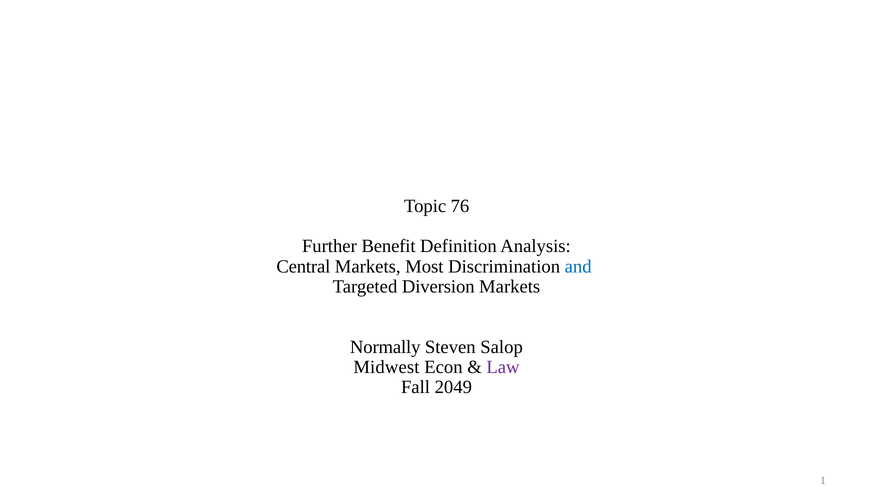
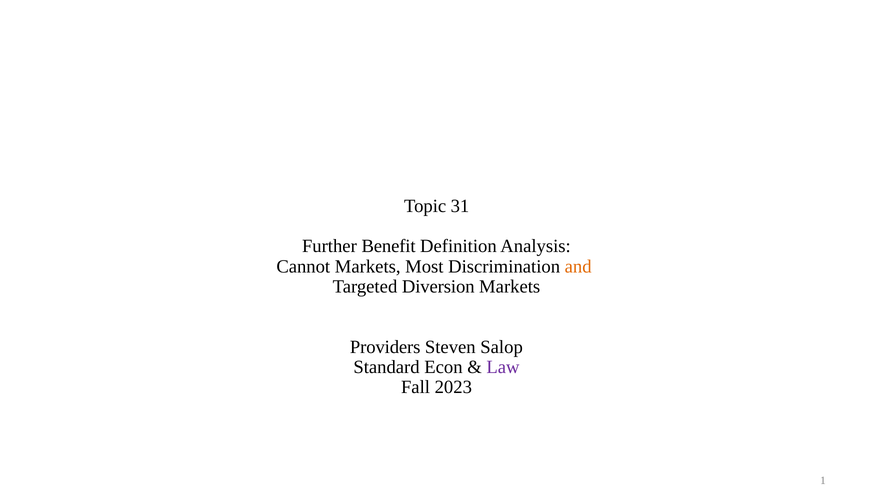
76: 76 -> 31 (460, 206)
Central: Central -> Cannot (303, 266)
and colour: blue -> orange (578, 266)
Normally: Normally -> Providers (385, 347)
Midwest: Midwest -> Standard (387, 367)
2049: 2049 -> 2023 (453, 387)
